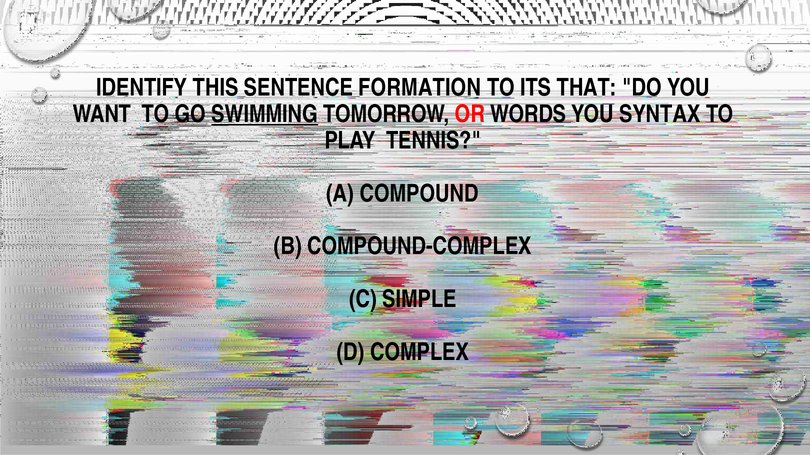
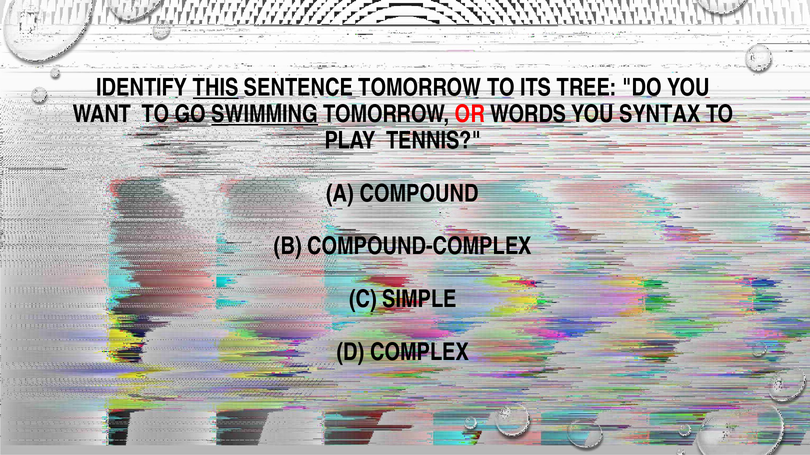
THIS underline: none -> present (216, 88)
SENTENCE FORMATION: FORMATION -> TOMORROW (420, 88)
THAT: THAT -> TREE (587, 88)
